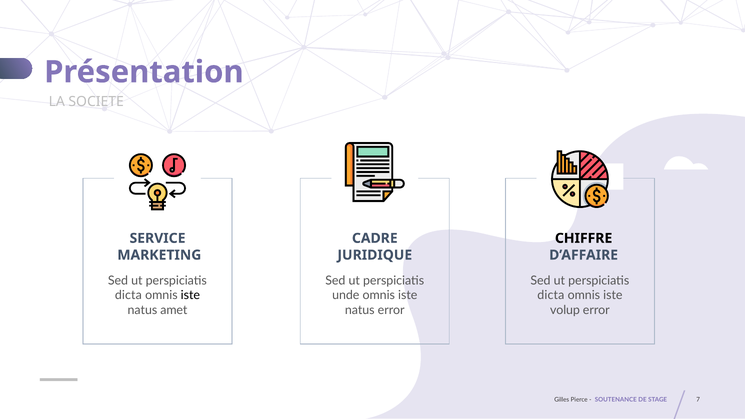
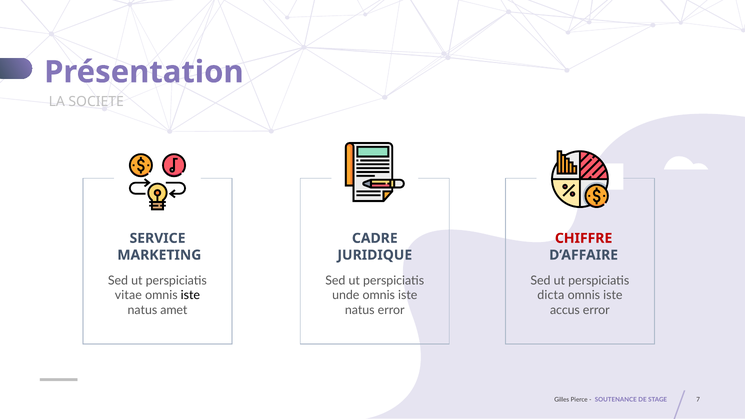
CHIFFRE colour: black -> red (584, 238)
dicta: dicta -> vitae (128, 295)
volup: volup -> accus (565, 310)
